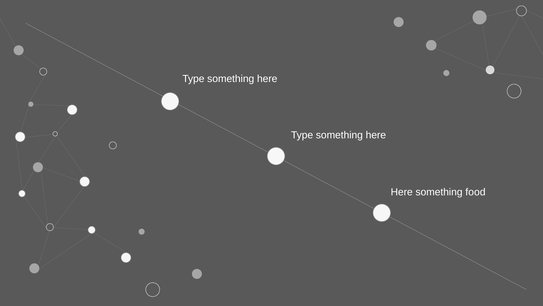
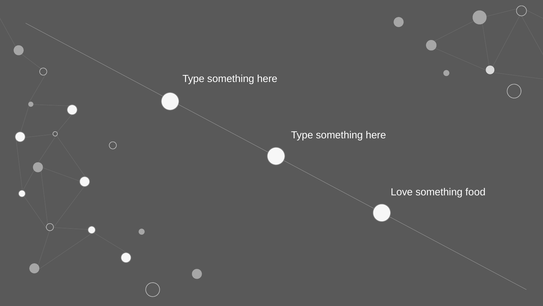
Here: Here -> Love (402, 192)
